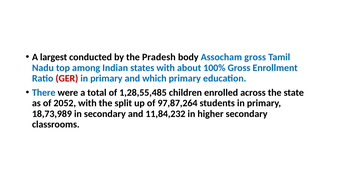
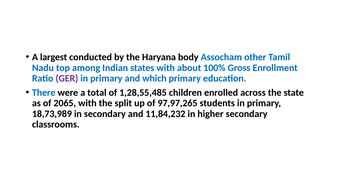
Pradesh: Pradesh -> Haryana (159, 57)
Assocham gross: gross -> other (255, 57)
GER colour: red -> purple (67, 78)
2052: 2052 -> 2065 (65, 103)
97,87,264: 97,87,264 -> 97,97,265 (178, 103)
